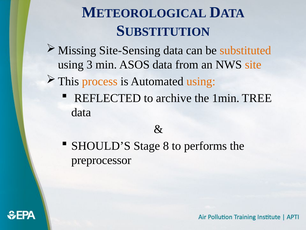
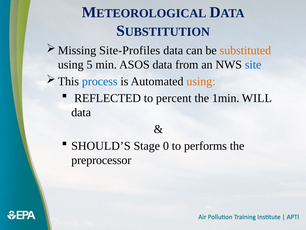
Site-Sensing: Site-Sensing -> Site-Profiles (130, 50)
3: 3 -> 5 (90, 65)
site colour: orange -> blue (253, 65)
process colour: orange -> blue (100, 81)
archive: archive -> percent (174, 98)
TREE: TREE -> WILL (257, 98)
8: 8 -> 0 (166, 146)
